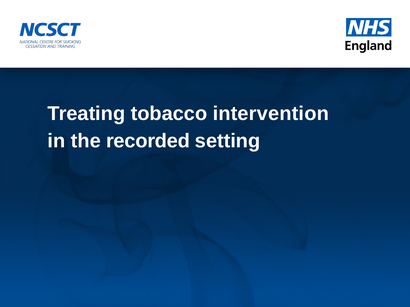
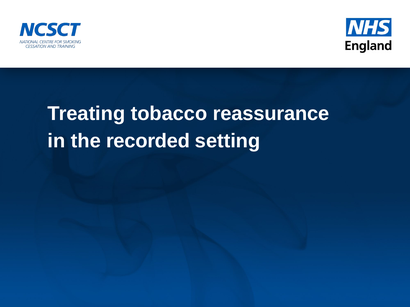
intervention: intervention -> reassurance (271, 114)
